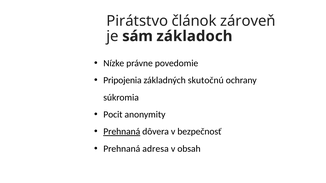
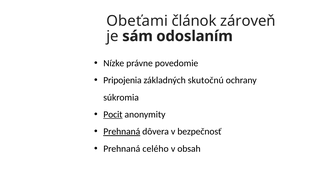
Pirátstvo: Pirátstvo -> Obeťami (137, 21)
základoch: základoch -> odoslaním (195, 36)
Pocit underline: none -> present (113, 115)
adresa: adresa -> celého (156, 149)
